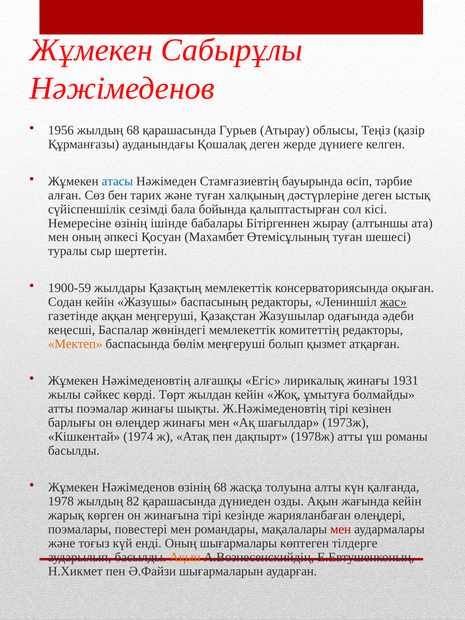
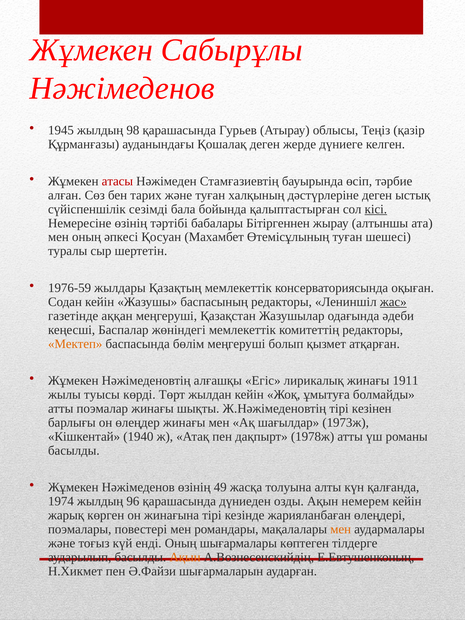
1956: 1956 -> 1945 (61, 130)
жылдың 68: 68 -> 98 (133, 130)
атасы colour: blue -> red (117, 181)
кісі underline: none -> present (376, 209)
ішінде: ішінде -> тәртiбi (169, 223)
1900-59: 1900-59 -> 1976-59 (70, 288)
1931: 1931 -> 1911 (406, 381)
сәйкес: сәйкес -> туысы (102, 395)
1974: 1974 -> 1940 (138, 436)
өзінің 68: 68 -> 49 (220, 487)
1978: 1978 -> 1974 (61, 501)
82: 82 -> 96 (133, 501)
жағында: жағында -> немерем (365, 501)
мен colour: red -> orange (341, 529)
